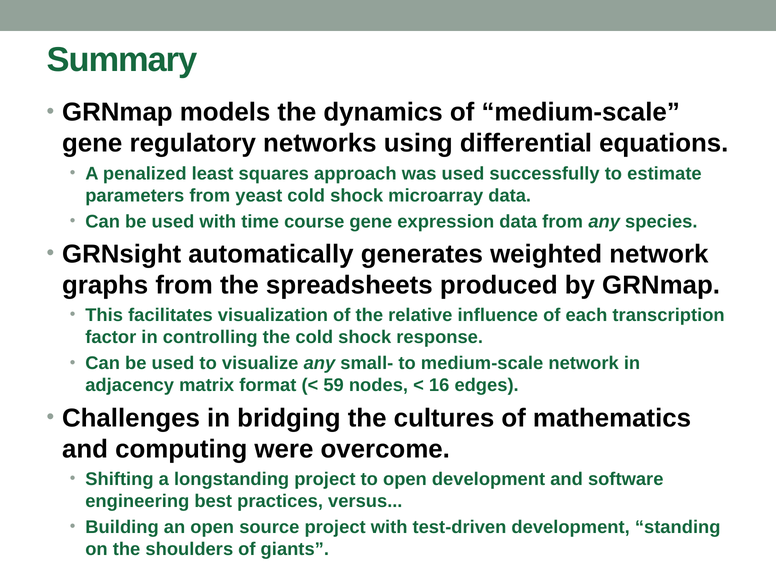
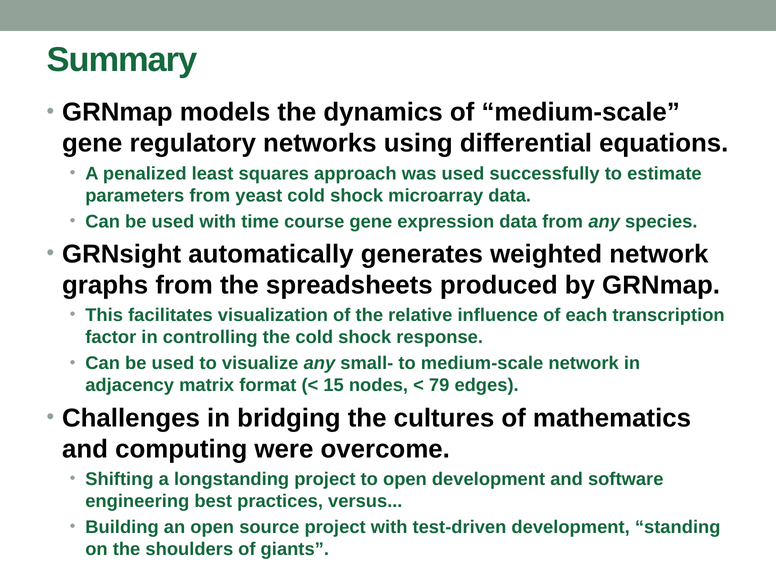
59: 59 -> 15 (334, 385)
16: 16 -> 79 (439, 385)
